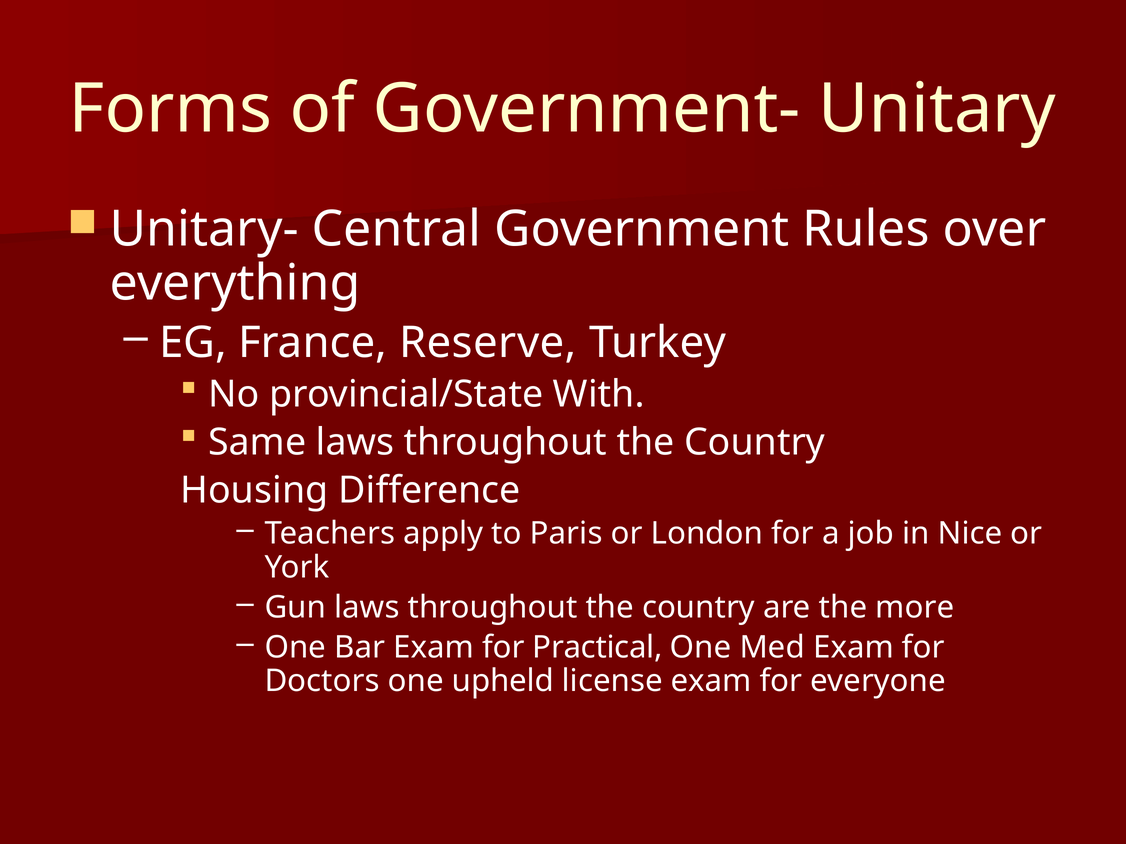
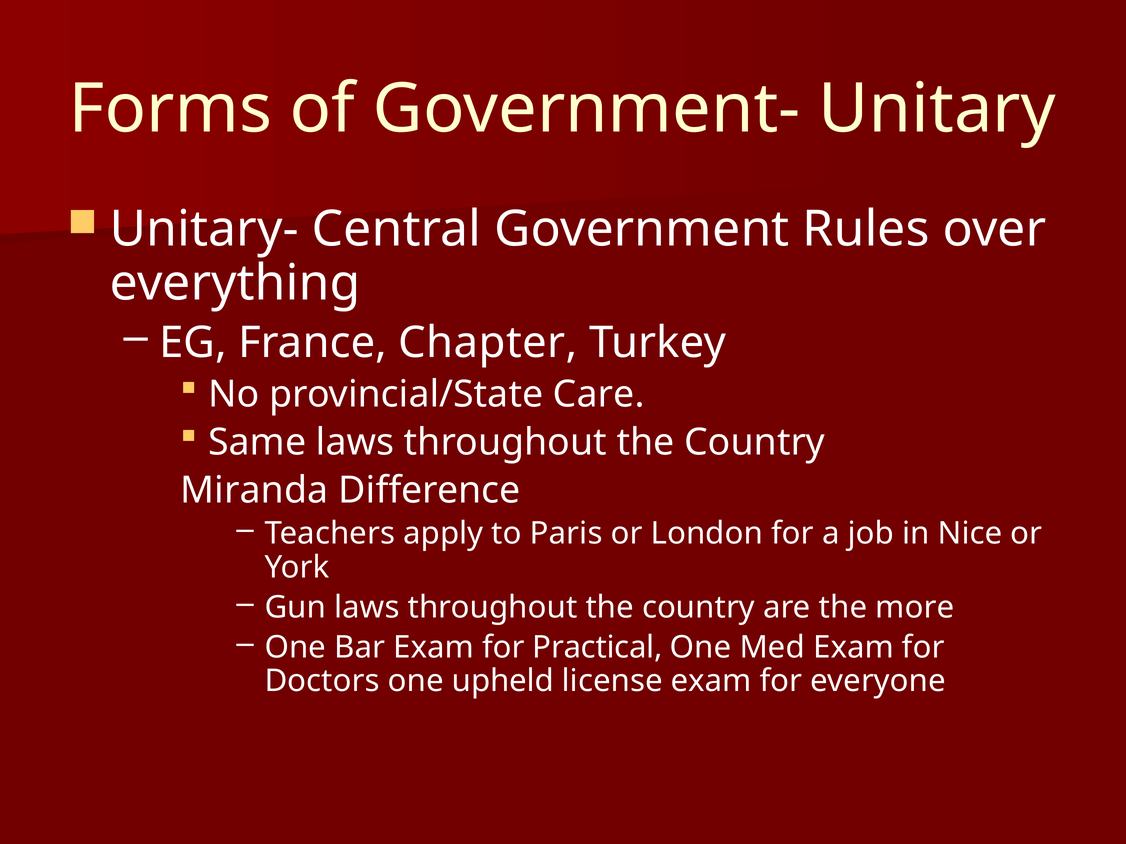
Reserve: Reserve -> Chapter (488, 343)
With: With -> Care (599, 394)
Housing: Housing -> Miranda (254, 490)
